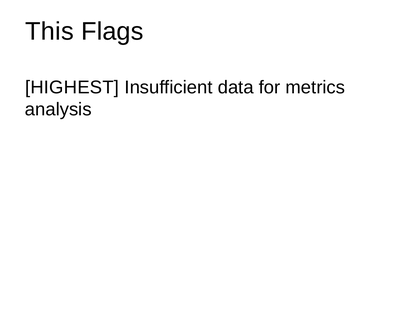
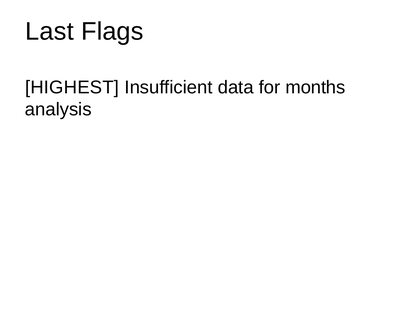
This: This -> Last (49, 32)
metrics: metrics -> months (315, 87)
